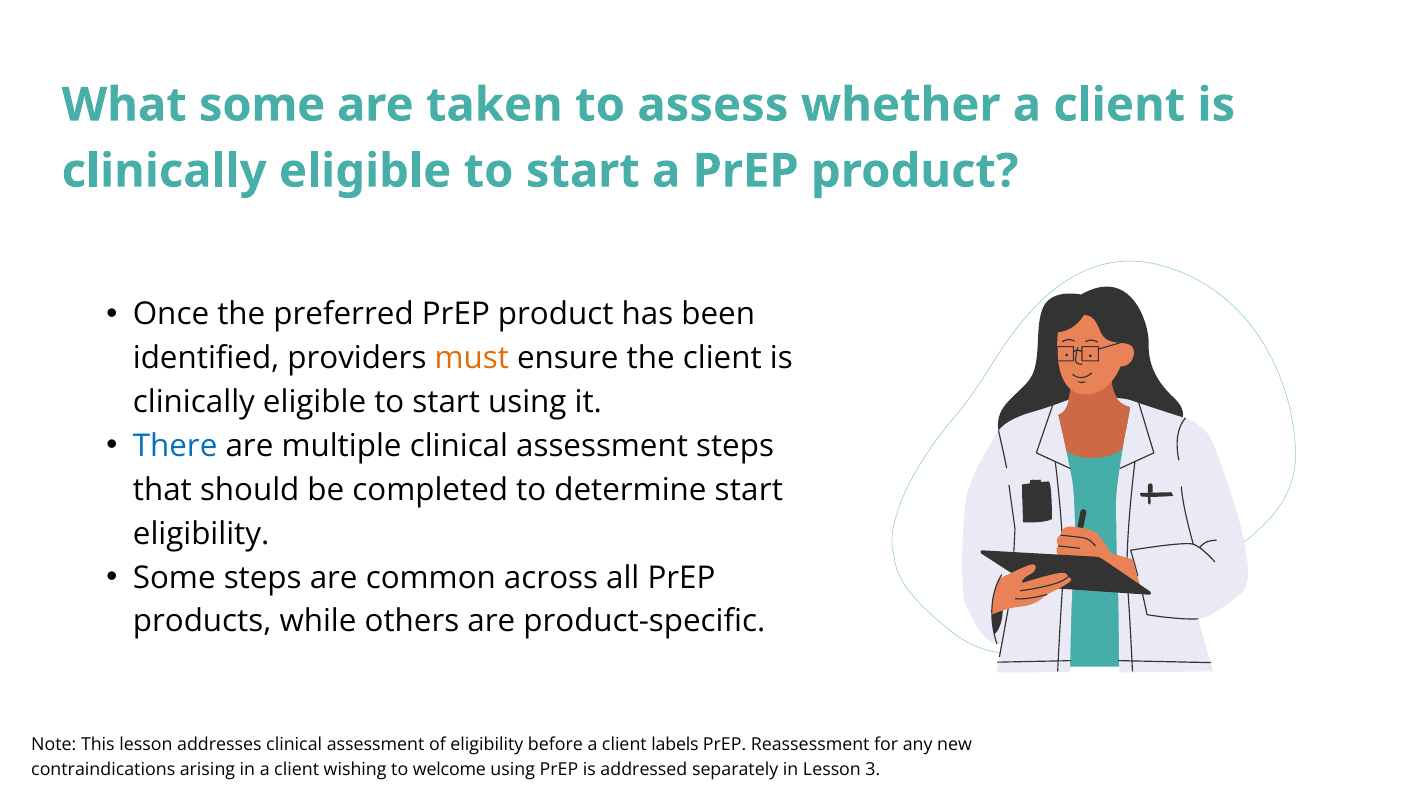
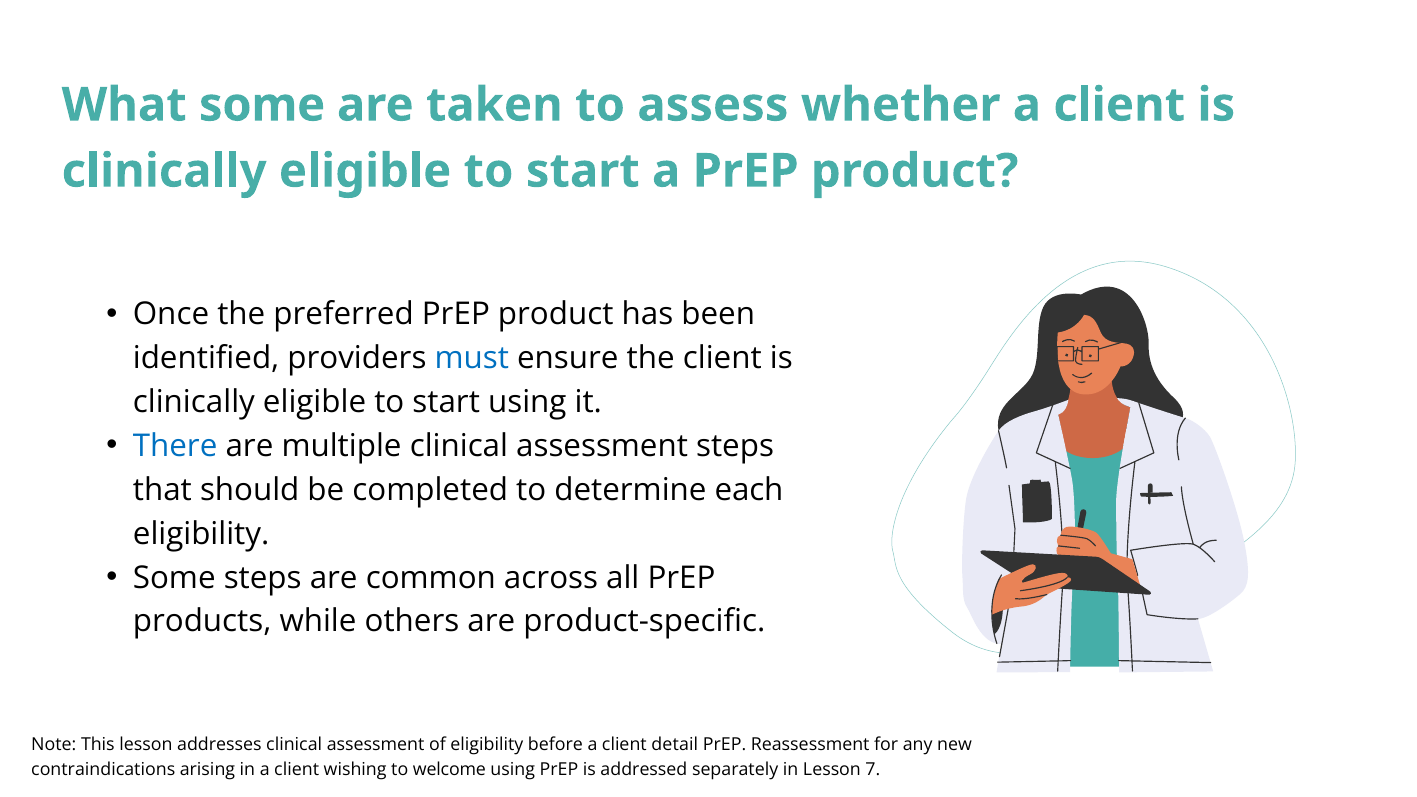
must colour: orange -> blue (472, 358)
determine start: start -> each (749, 490)
labels: labels -> detail (675, 745)
3: 3 -> 7 (873, 770)
